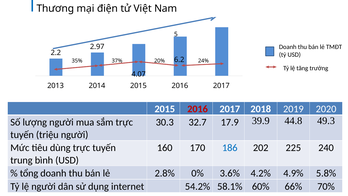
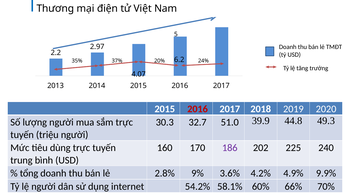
17.9: 17.9 -> 51.0 (230, 122)
186 colour: blue -> purple (230, 148)
0%: 0% -> 9% (198, 173)
5.8%: 5.8% -> 9.9% (326, 173)
